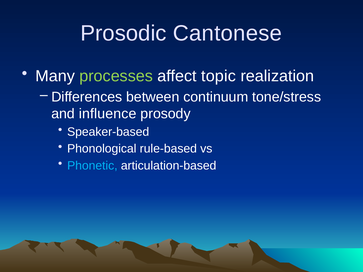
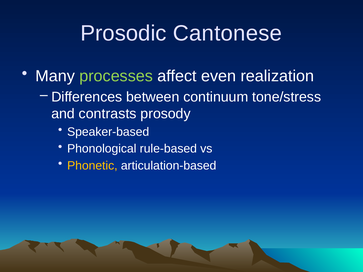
topic: topic -> even (219, 76)
influence: influence -> contrasts (108, 114)
Phonetic colour: light blue -> yellow (92, 166)
